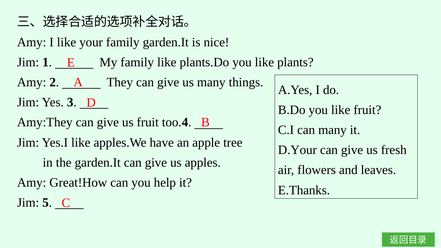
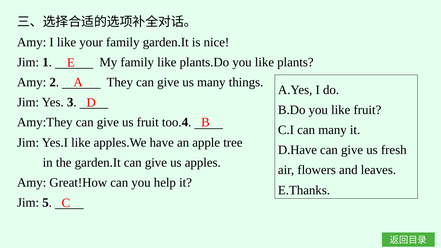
D.Your: D.Your -> D.Have (297, 150)
